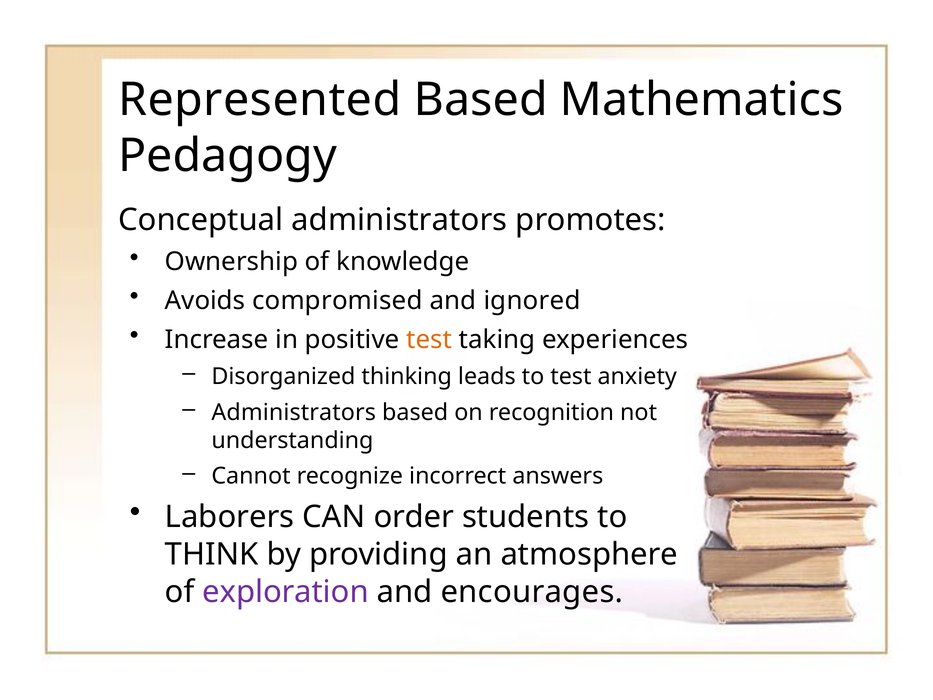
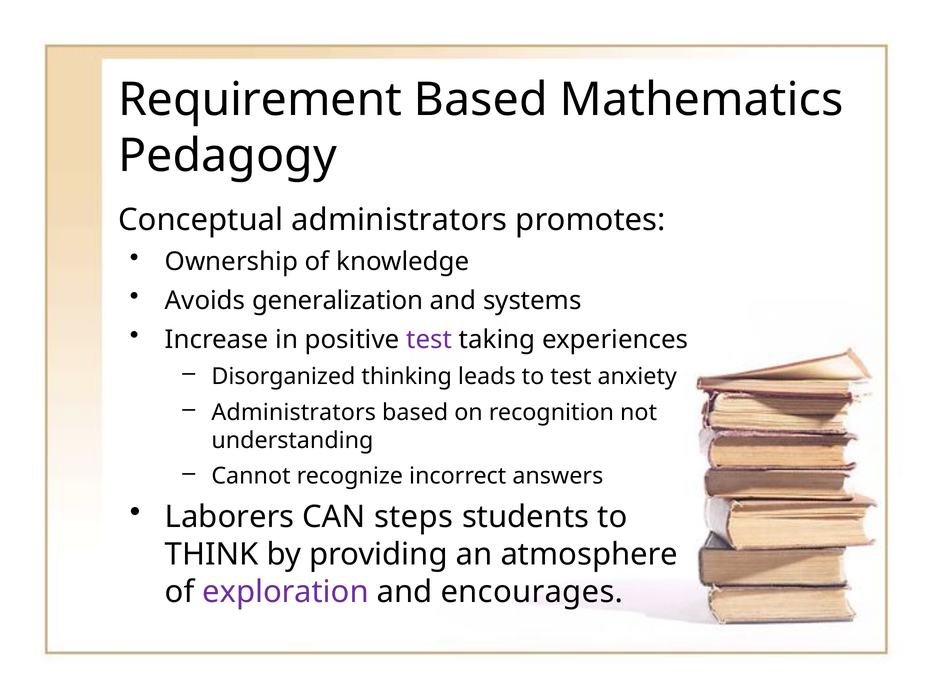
Represented: Represented -> Requirement (260, 100)
compromised: compromised -> generalization (338, 300)
ignored: ignored -> systems (532, 300)
test colour: orange -> purple (429, 339)
order: order -> steps (414, 517)
